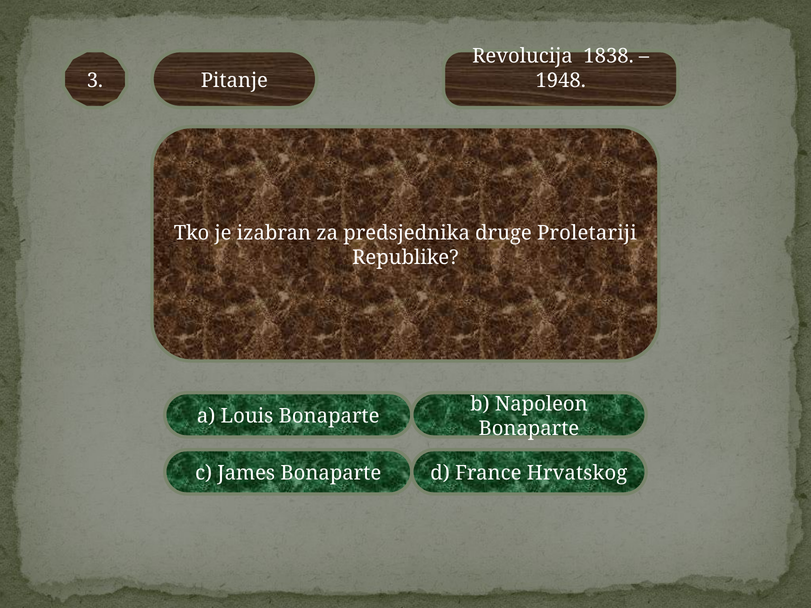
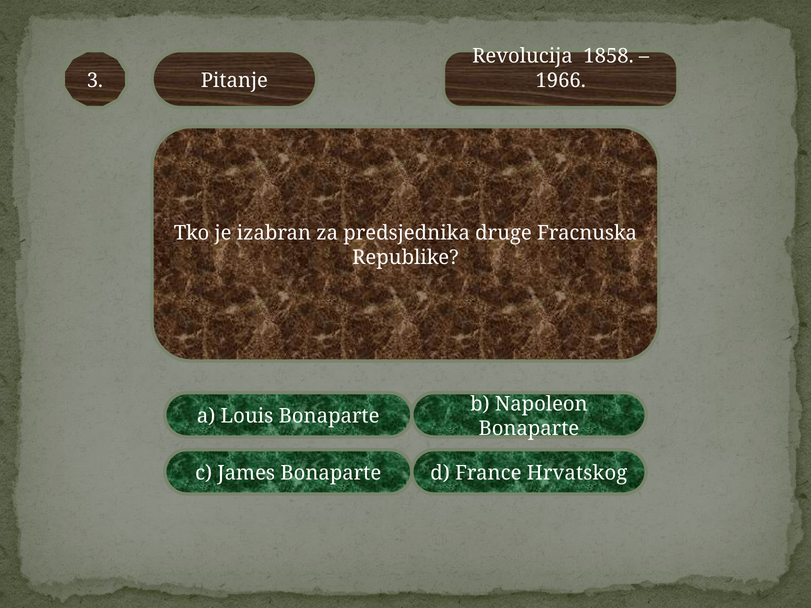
1838: 1838 -> 1858 (609, 56)
1948: 1948 -> 1966 (561, 81)
Proletariji: Proletariji -> Fracnuska (587, 233)
